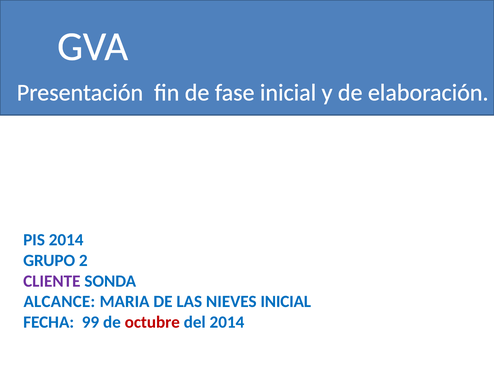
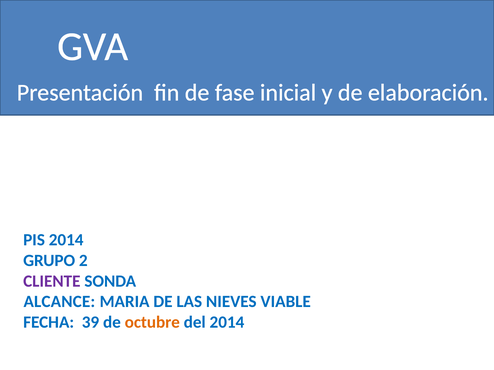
NIEVES INICIAL: INICIAL -> VIABLE (286, 302)
99: 99 -> 39 (90, 323)
octubre colour: red -> orange (152, 323)
